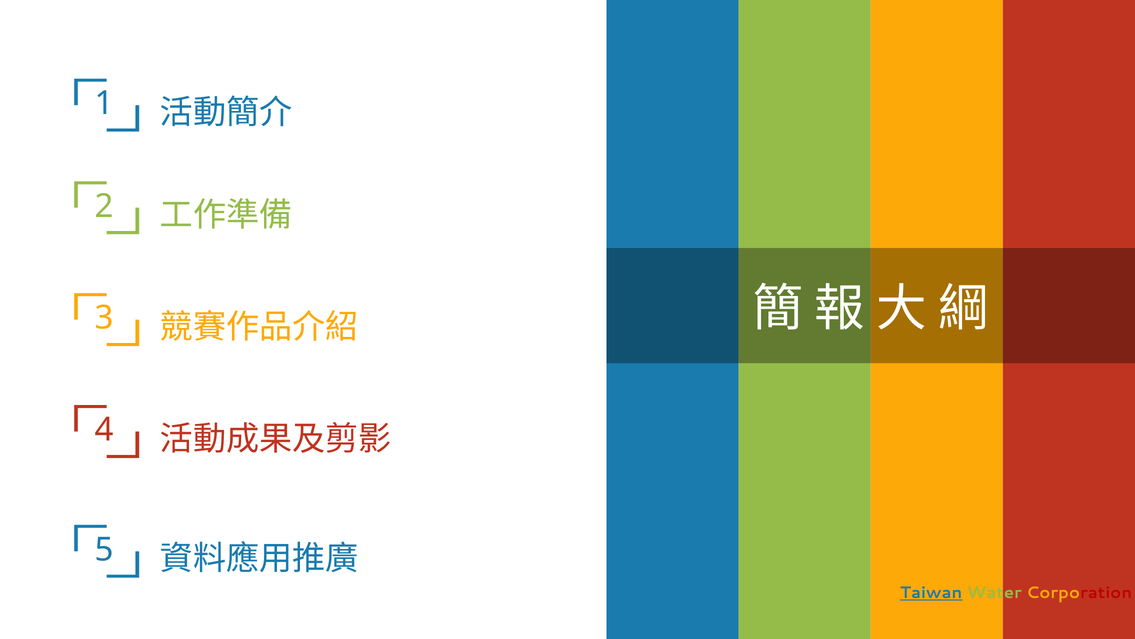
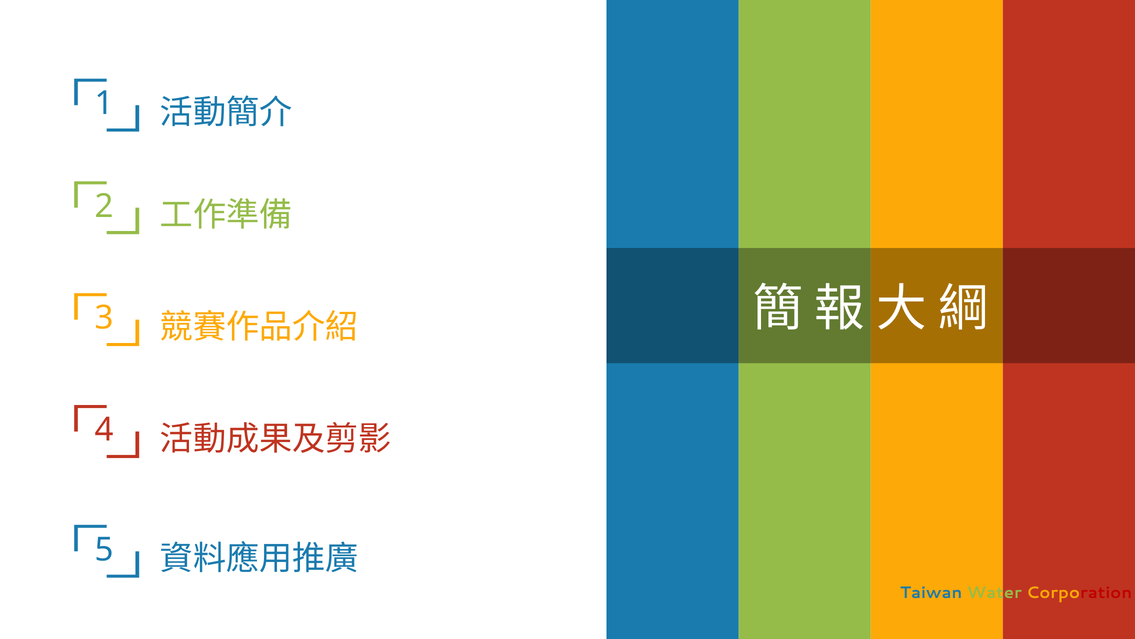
Taiwan underline: present -> none (931, 592)
